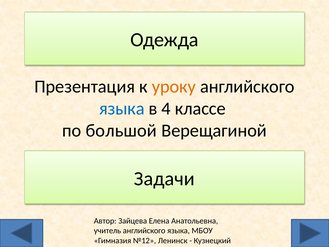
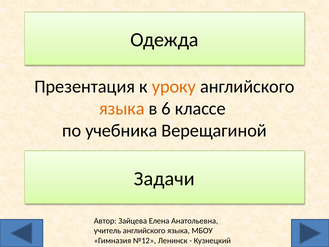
языка colour: blue -> orange (122, 108)
4: 4 -> 6 (166, 108)
большой: большой -> учебника (121, 130)
